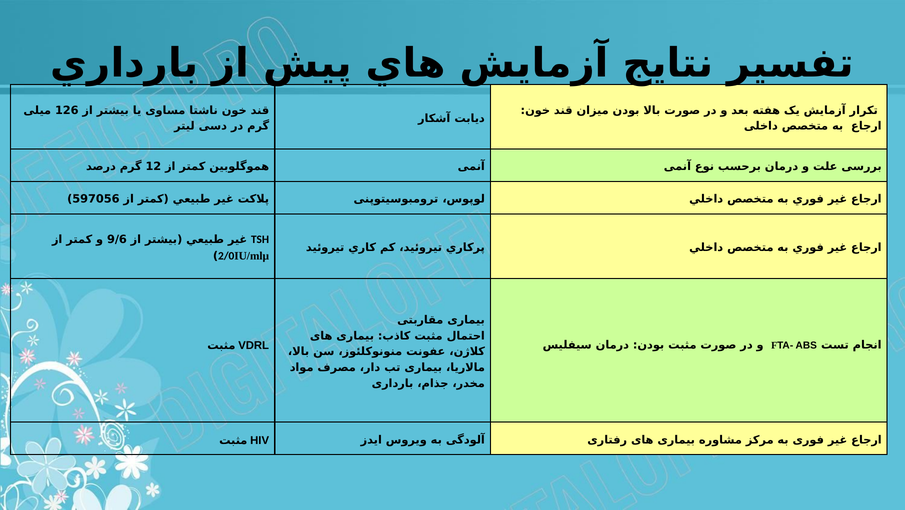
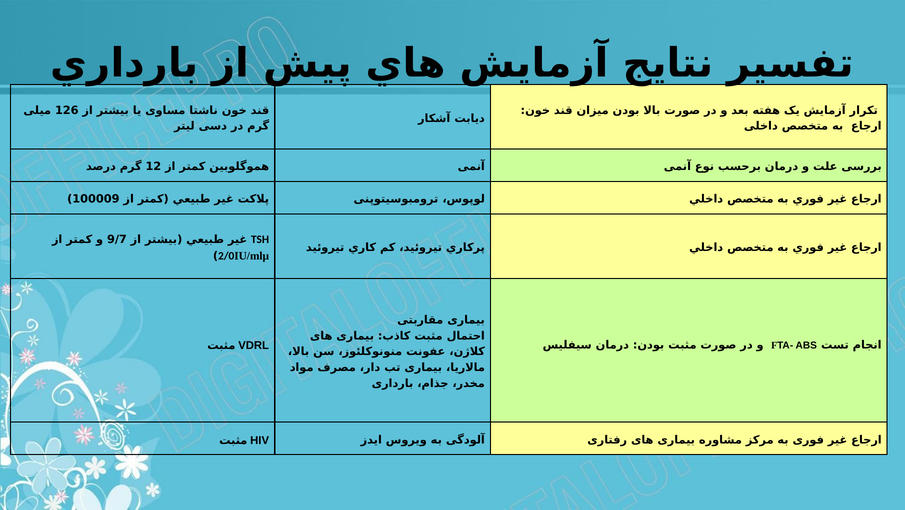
597056: 597056 -> 100009 (96, 199)
9/6: 9/6 -> 9/7 (117, 239)
